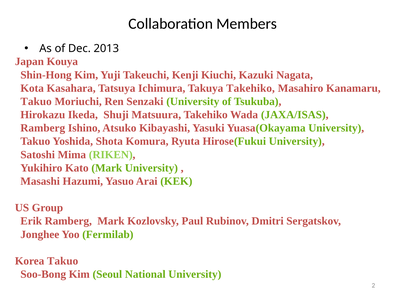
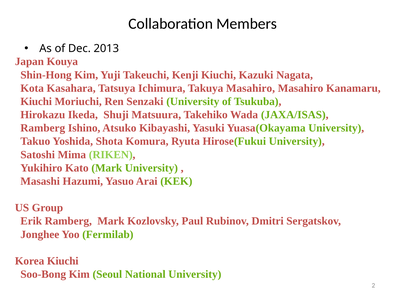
Takuya Takehiko: Takehiko -> Masahiro (251, 88)
Takuo: Takuo -> Kiuchi (36, 102)
Korea Takuo: Takuo -> Kiuchi (63, 261)
